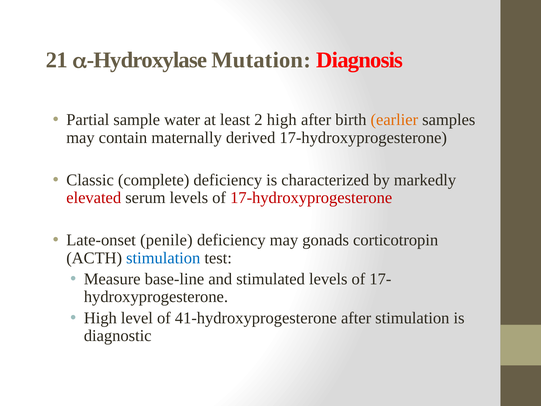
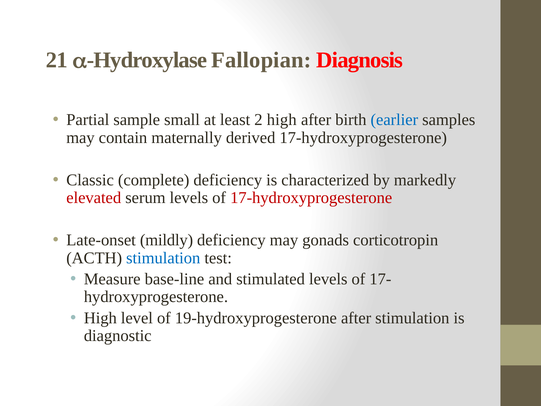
Mutation: Mutation -> Fallopian (261, 60)
water: water -> small (182, 120)
earlier colour: orange -> blue (394, 120)
penile: penile -> mildly (167, 240)
41-hydroxyprogesterone: 41-hydroxyprogesterone -> 19-hydroxyprogesterone (256, 318)
